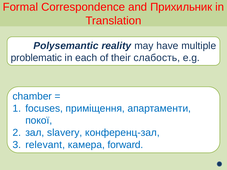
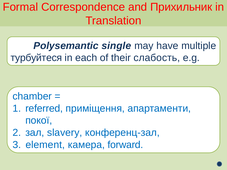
reality: reality -> single (116, 46)
problematic: problematic -> турбуйтеся (36, 58)
focuses: focuses -> referred (44, 109)
relevant: relevant -> element (45, 145)
